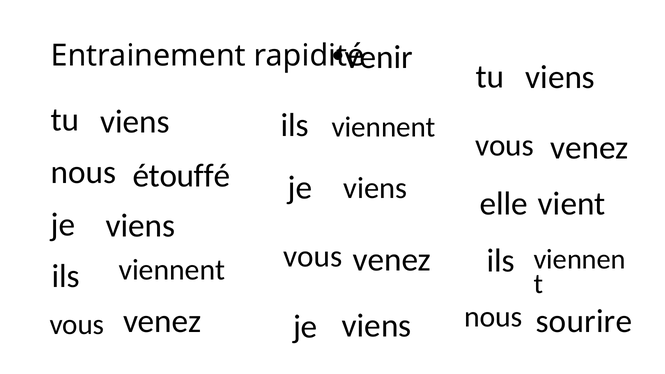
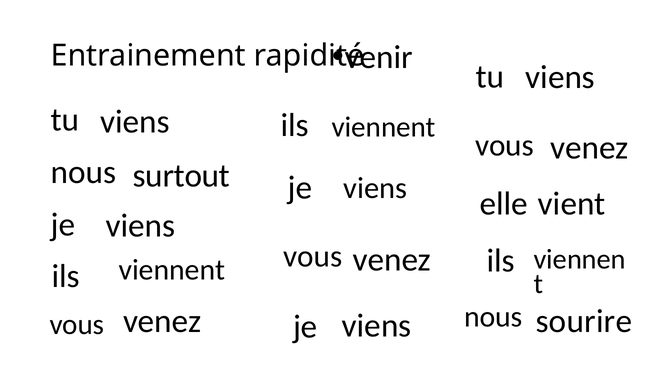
étouffé: étouffé -> surtout (181, 176)
